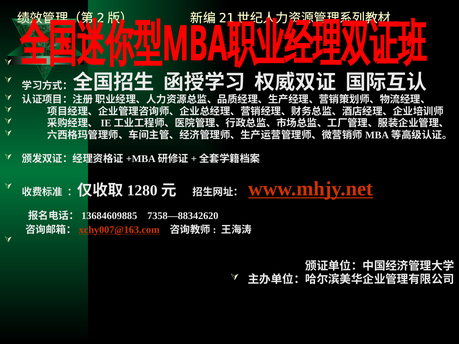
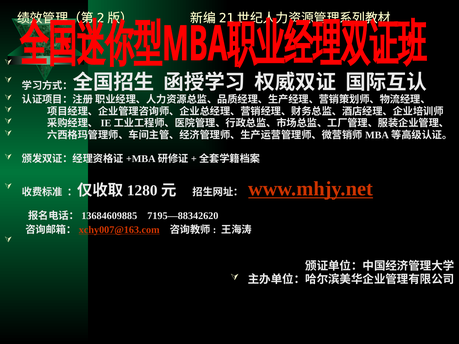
7358—88342620: 7358—88342620 -> 7195—88342620 (183, 216)
